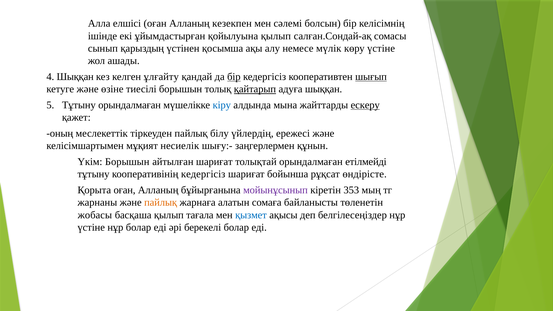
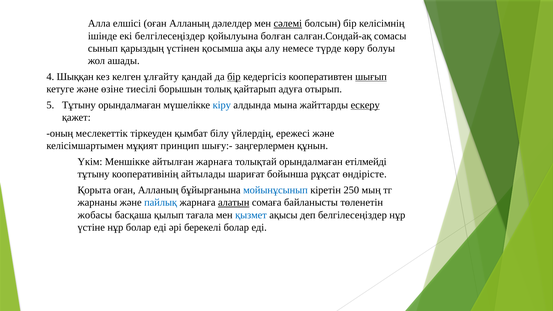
кезекпен: кезекпен -> дәлелдер (232, 24)
сәлемі underline: none -> present (288, 24)
екі ұйымдастырған: ұйымдастырған -> белгілесеңіздер (170, 36)
қойылуына қылып: қылып -> болған (276, 36)
мүлік: мүлік -> түрде (329, 48)
көру үстіне: үстіне -> болуы (381, 48)
қайтарып underline: present -> none (255, 89)
адуға шыққан: шыққан -> отырып (324, 89)
тіркеуден пайлық: пайлық -> қымбат (191, 133)
несиелік: несиелік -> принцип (180, 146)
Үкім Борышын: Борышын -> Меншікке (127, 162)
айтылған шариғат: шариғат -> жарнаға (214, 162)
кооперативінің кедергісіз: кедергісіз -> айтылады (203, 174)
мойынұсынып colour: purple -> blue (275, 190)
353: 353 -> 250 (351, 190)
пайлық colour: orange -> blue (161, 203)
алатын underline: none -> present (234, 203)
